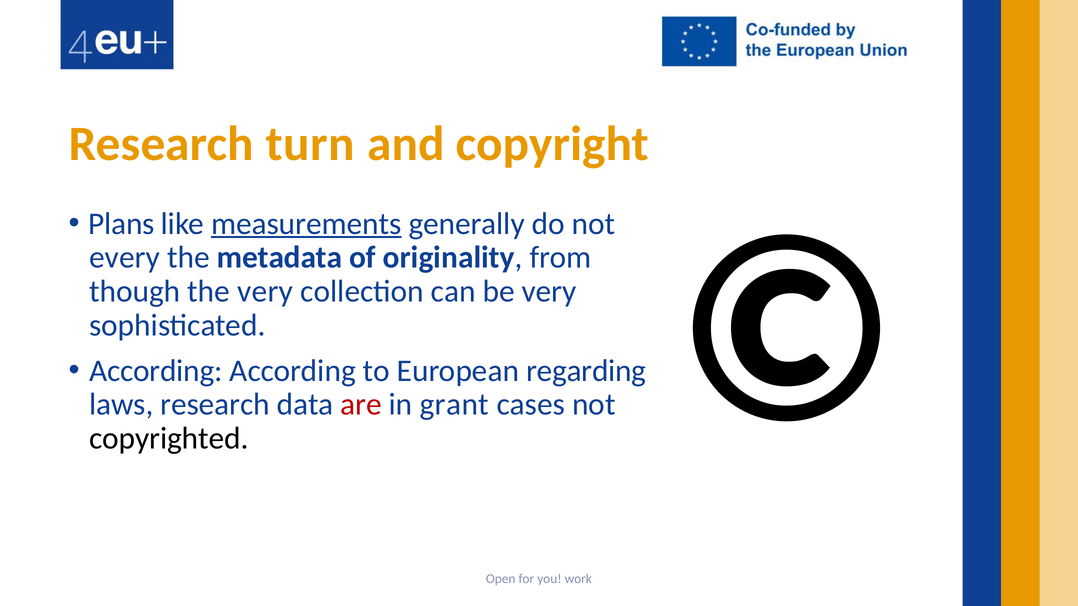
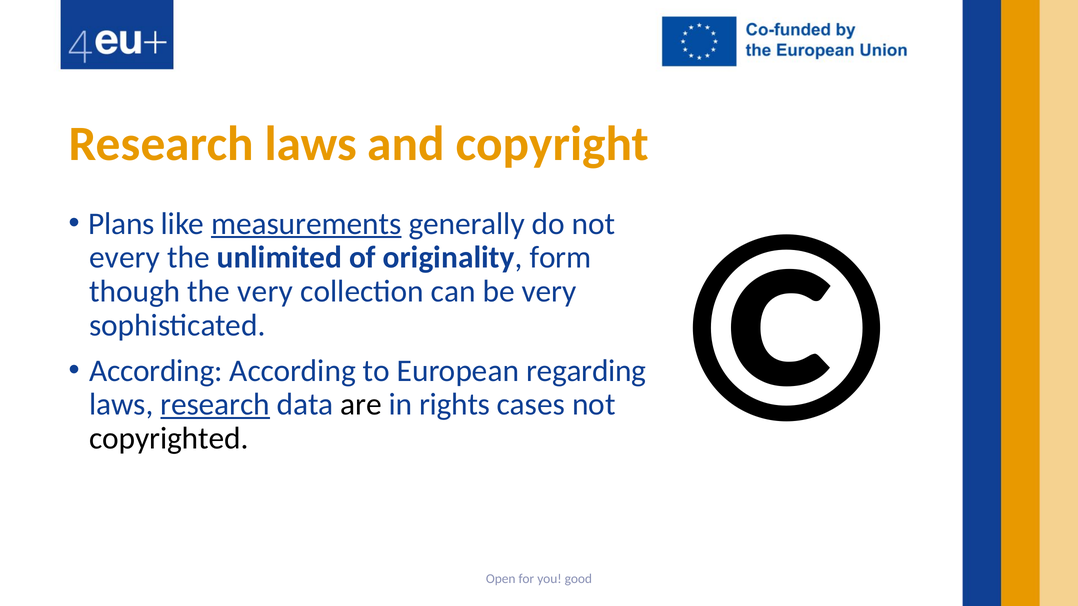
Research turn: turn -> laws (311, 144)
metadata: metadata -> unlimited (279, 258)
from: from -> form (560, 258)
research underline: none -> present (215, 405)
are colour: red -> black (361, 405)
grant: grant -> rights (455, 405)
work: work -> good (578, 579)
